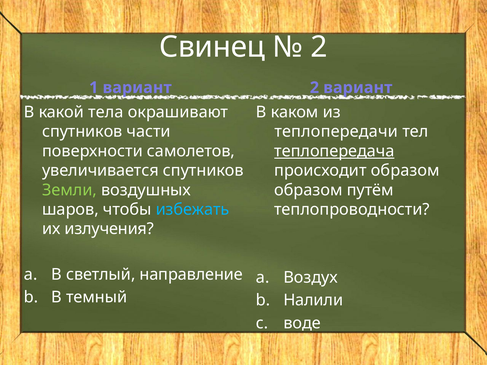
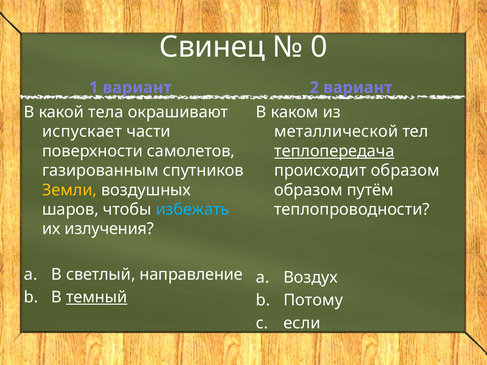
2: 2 -> 0 (319, 47)
спутников: спутников -> испускает (82, 132)
теплопередачи: теплопередачи -> металлической (336, 132)
увеличивается: увеличивается -> газированным (100, 171)
Земли colour: light green -> yellow (70, 190)
темный underline: none -> present (97, 297)
Налили: Налили -> Потому (313, 301)
воде: воде -> если (302, 323)
